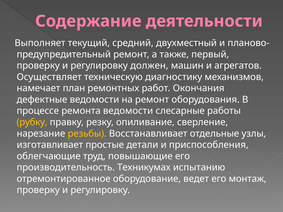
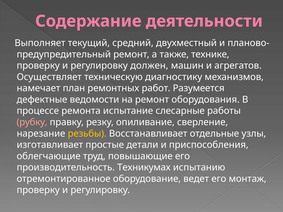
первый: первый -> технике (210, 54)
Окончания: Окончания -> Разумеется (199, 88)
ремонта ведомости: ведомости -> испытание (128, 111)
рубку colour: yellow -> pink (32, 122)
